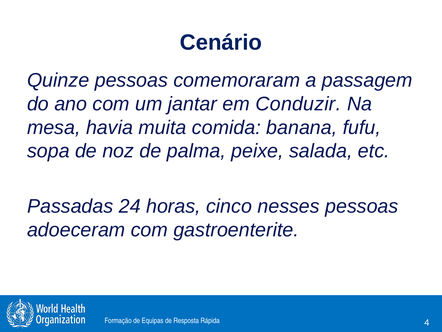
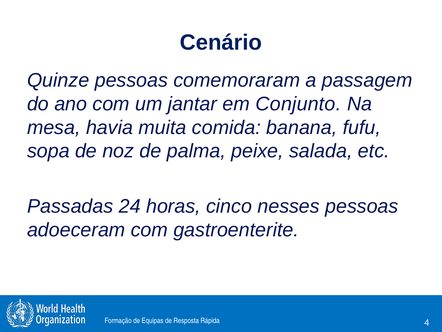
Conduzir: Conduzir -> Conjunto (298, 104)
